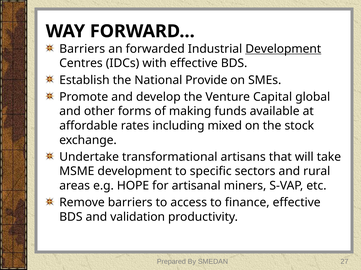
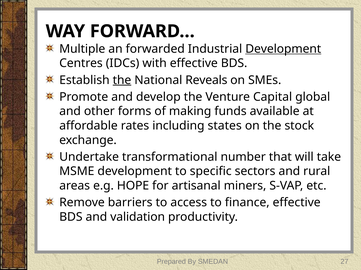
Barriers: Barriers -> Multiple (82, 49)
the underline: none -> present (122, 80)
Provide: Provide -> Reveals (206, 80)
mixed: mixed -> states (225, 126)
artisans: artisans -> number (243, 157)
